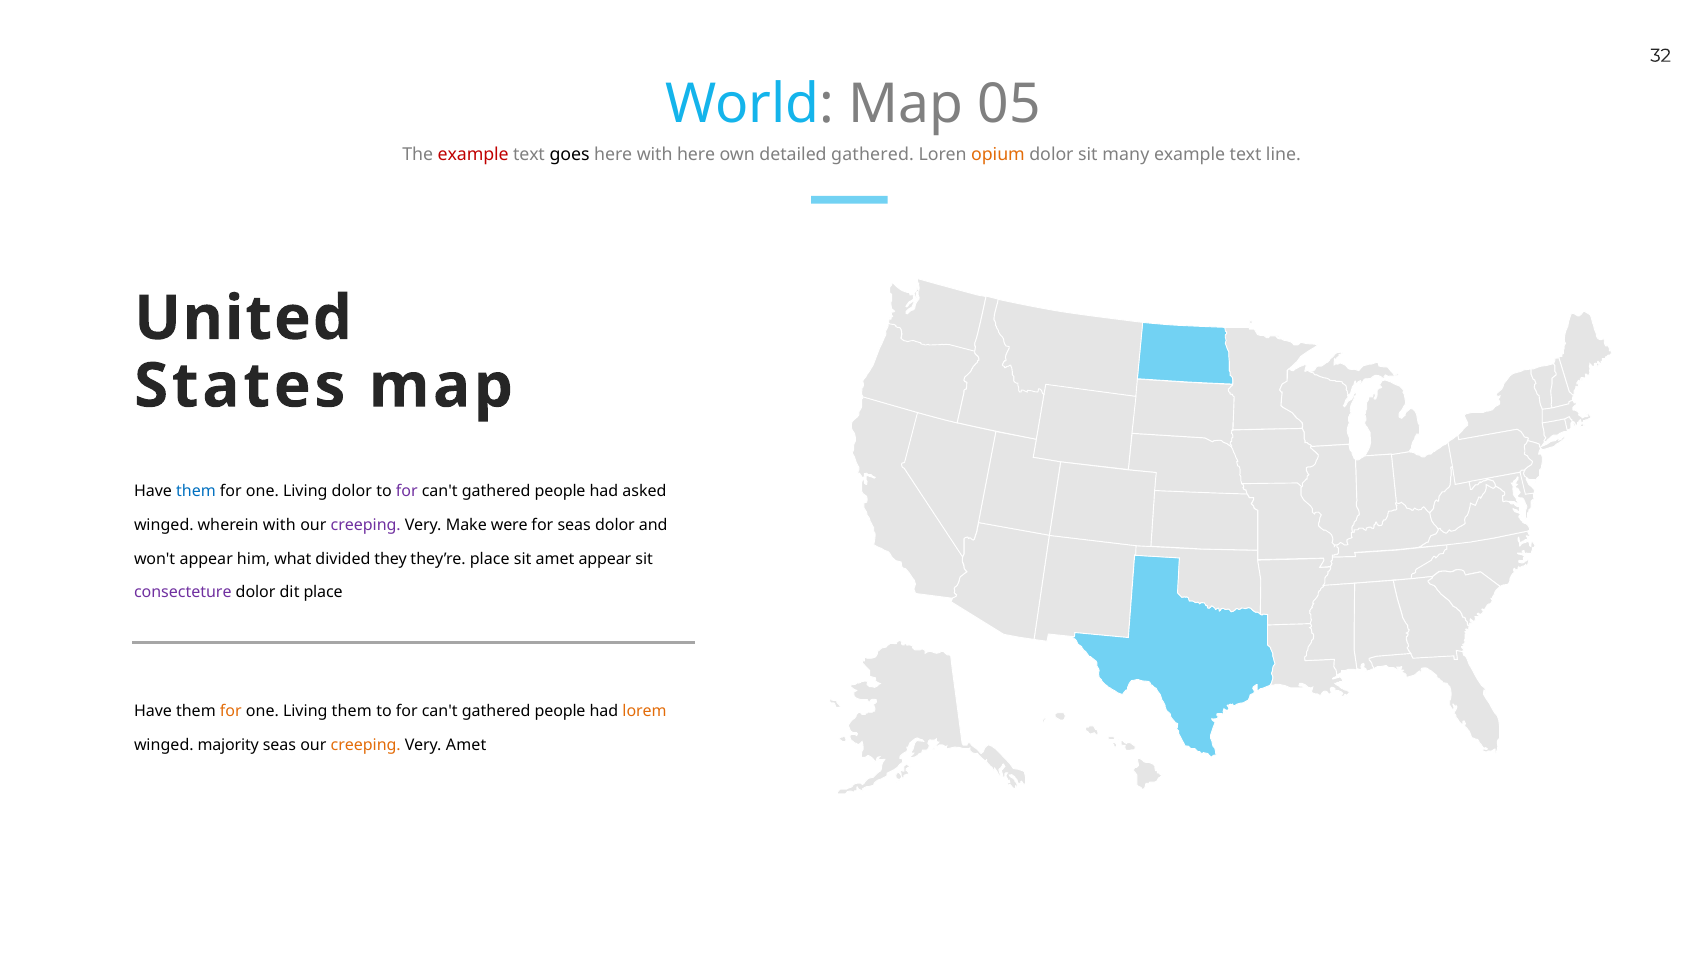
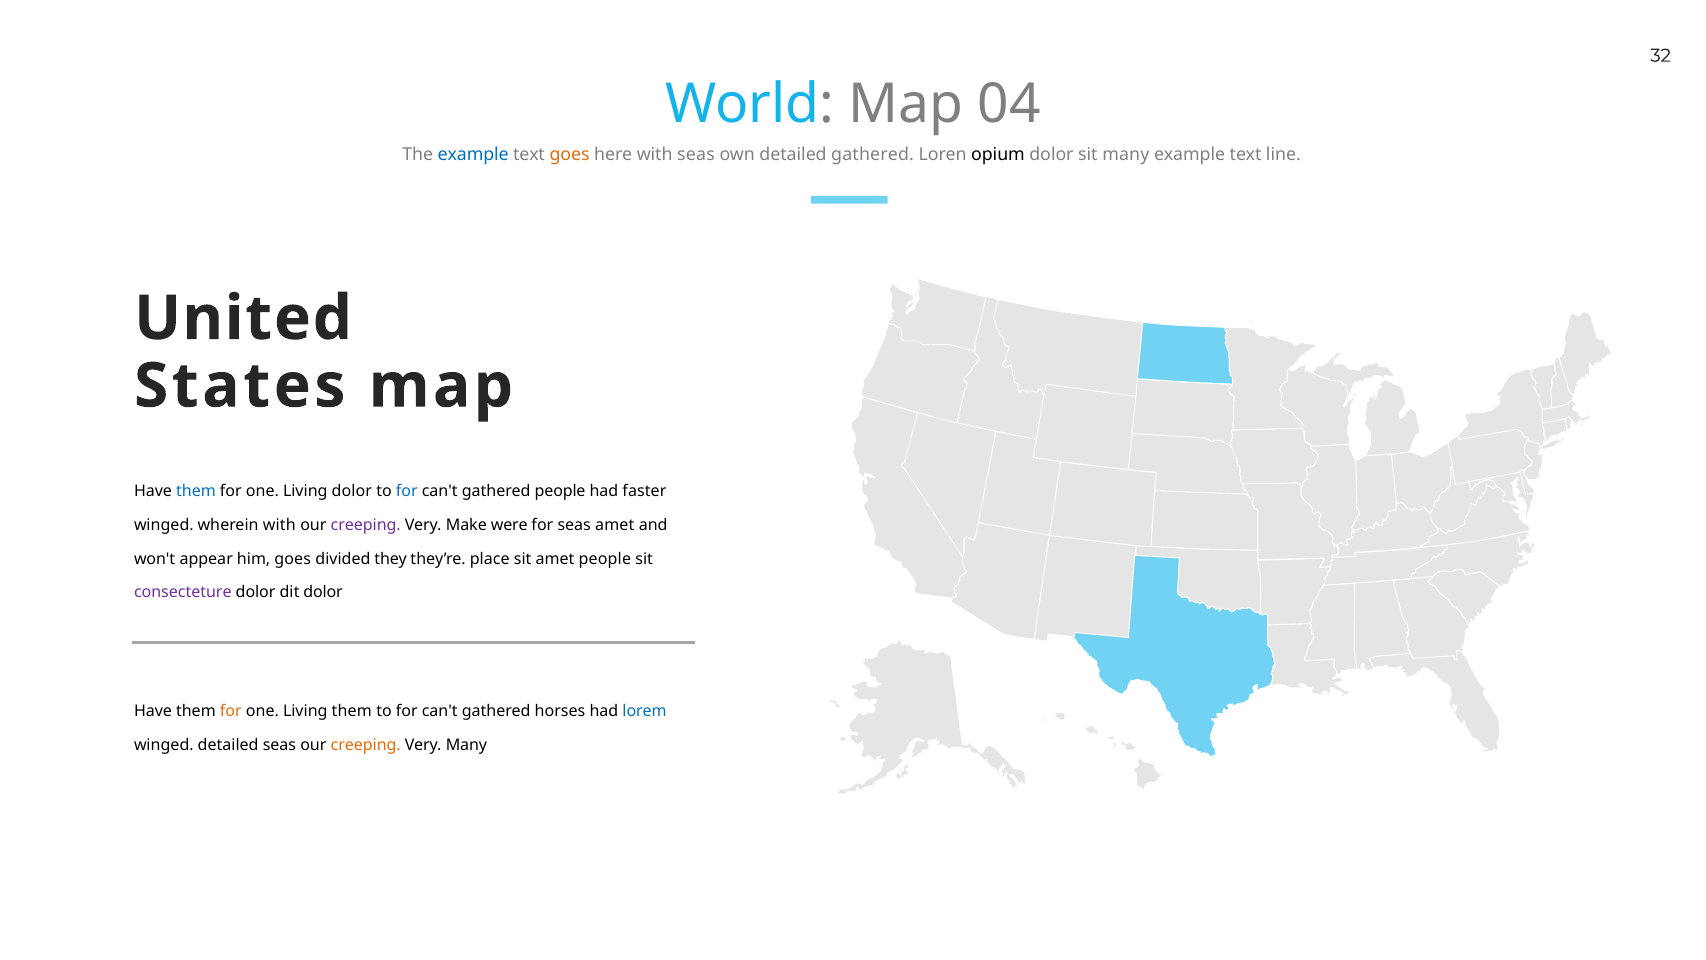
05: 05 -> 04 (1009, 105)
example colour: red -> blue (473, 155)
goes colour: black -> orange (570, 155)
with here: here -> seas (696, 155)
opium colour: orange -> black (998, 155)
for colour: purple -> blue (407, 491)
asked: asked -> faster (644, 491)
seas dolor: dolor -> amet (615, 525)
him what: what -> goes (293, 558)
amet appear: appear -> people (605, 558)
dit place: place -> dolor (323, 592)
people: people -> horses (560, 711)
lorem colour: orange -> blue (645, 711)
winged majority: majority -> detailed (228, 745)
Very Amet: Amet -> Many (466, 745)
